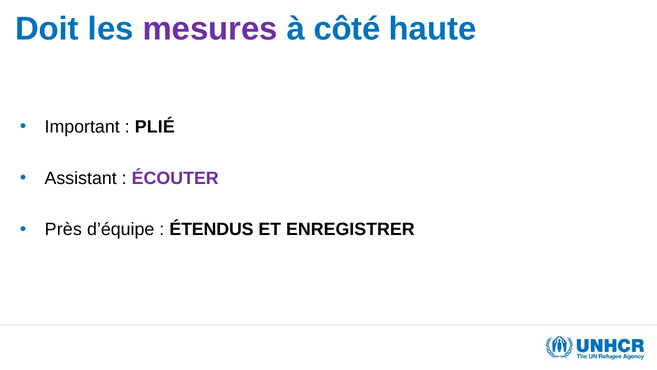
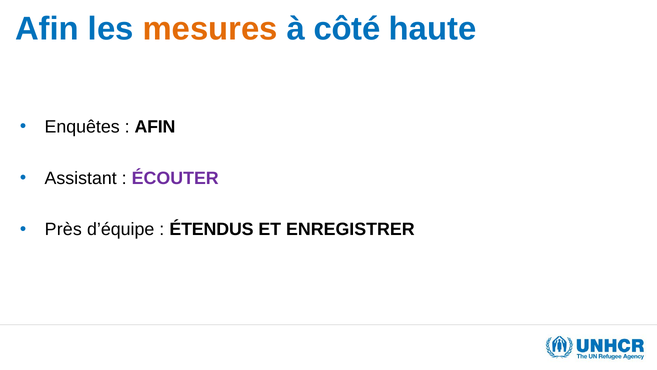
Doit: Doit -> Afin (47, 29)
mesures colour: purple -> orange (210, 29)
Important: Important -> Enquêtes (82, 127)
PLIÉ: PLIÉ -> AFIN (155, 127)
